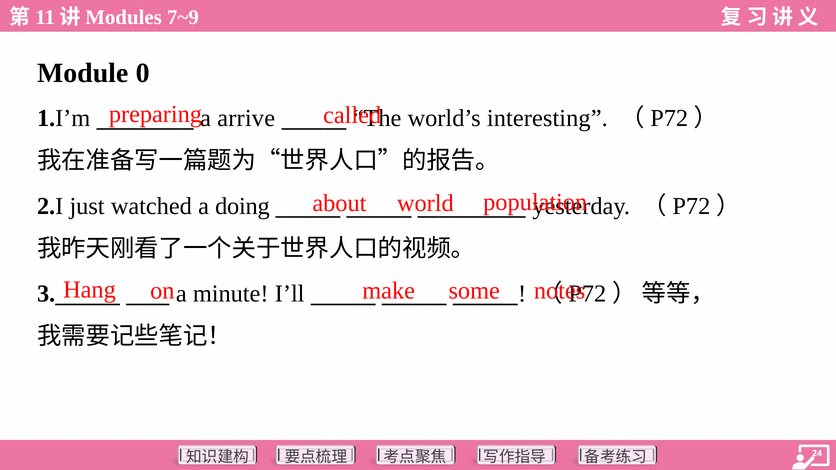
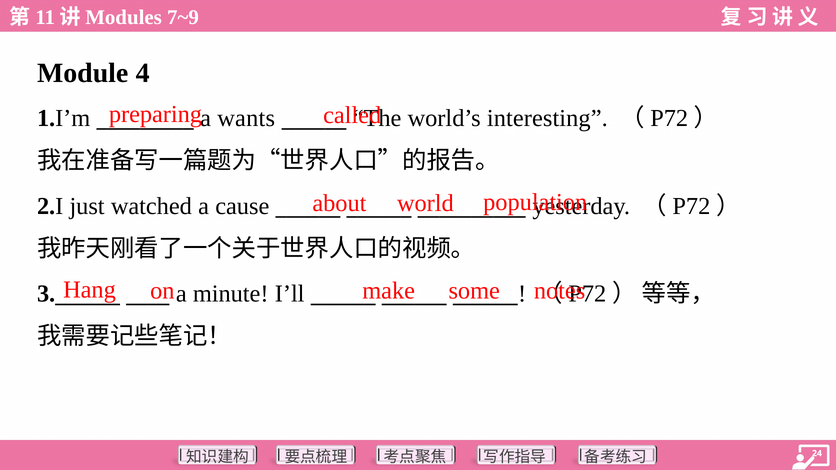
0: 0 -> 4 (143, 73)
arrive: arrive -> wants (246, 118)
doing: doing -> cause (242, 206)
